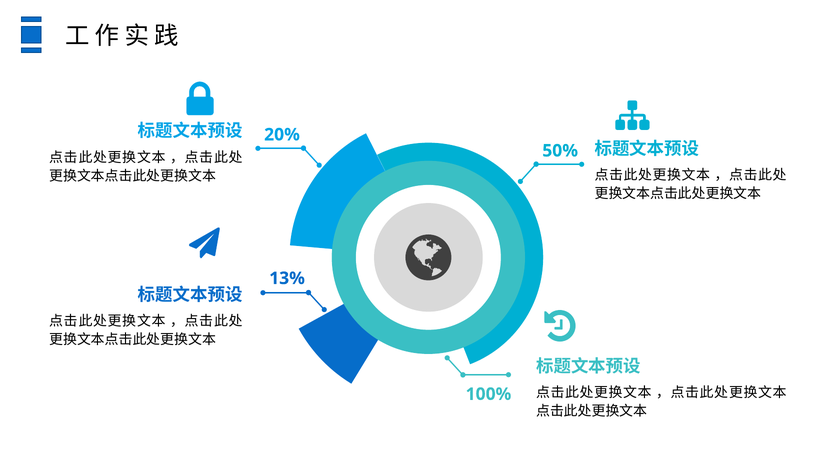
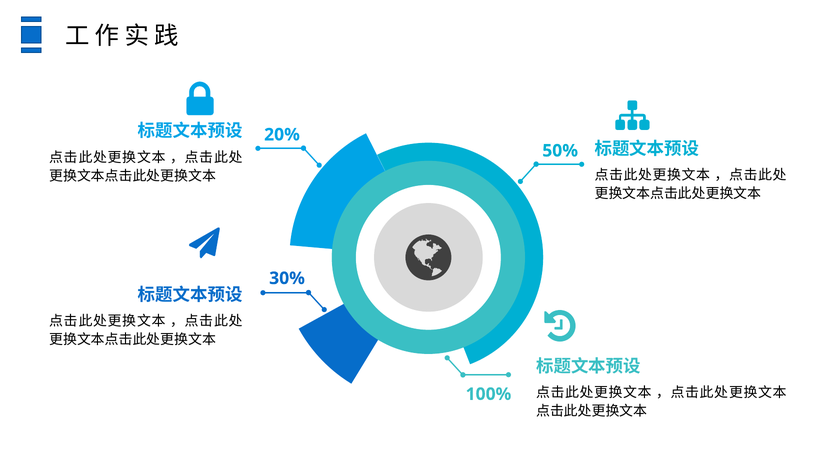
13%: 13% -> 30% (287, 278)
